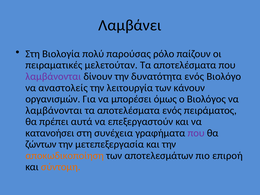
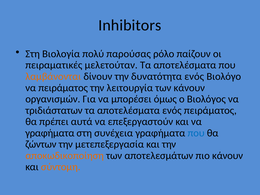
Λαμβάνει: Λαμβάνει -> Inhibitors (130, 25)
λαμβάνονται colour: purple -> orange (53, 76)
να αναστολείς: αναστολείς -> πειράματος (63, 88)
λαμβάνονται: λαμβάνονται -> τριδιάστατων (54, 110)
κατανοήσει: κατανοήσει -> γραφήματα (50, 133)
που colour: purple -> blue (196, 133)
πιο επιροή: επιροή -> κάνουν (228, 156)
